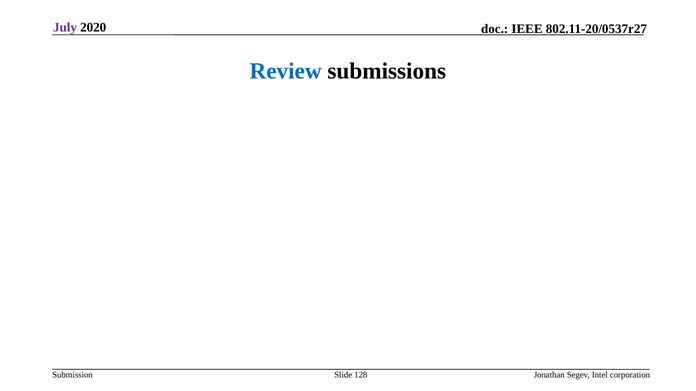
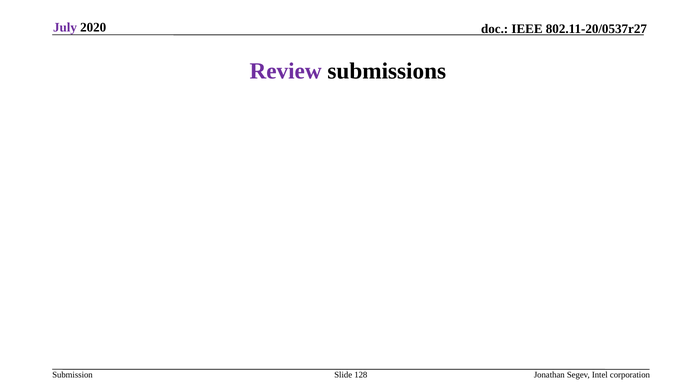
Review colour: blue -> purple (286, 71)
